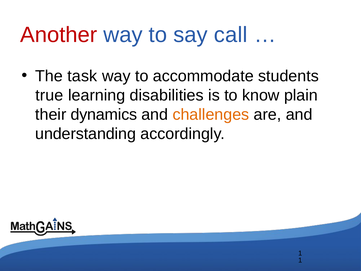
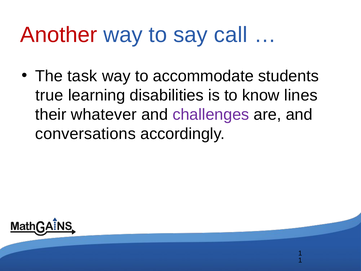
plain: plain -> lines (301, 95)
dynamics: dynamics -> whatever (104, 114)
challenges colour: orange -> purple (211, 114)
understanding: understanding -> conversations (85, 134)
